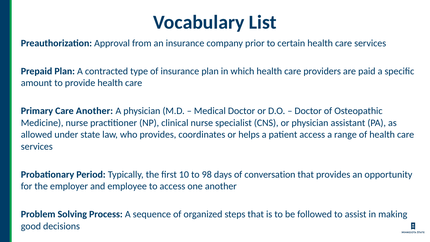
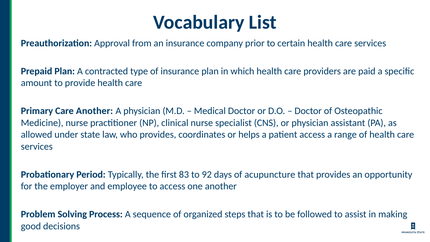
10: 10 -> 83 (184, 174)
98: 98 -> 92 (207, 174)
conversation: conversation -> acupuncture (270, 174)
